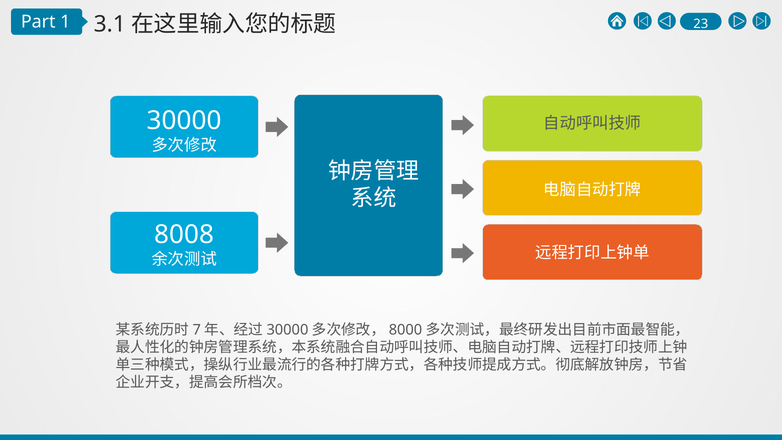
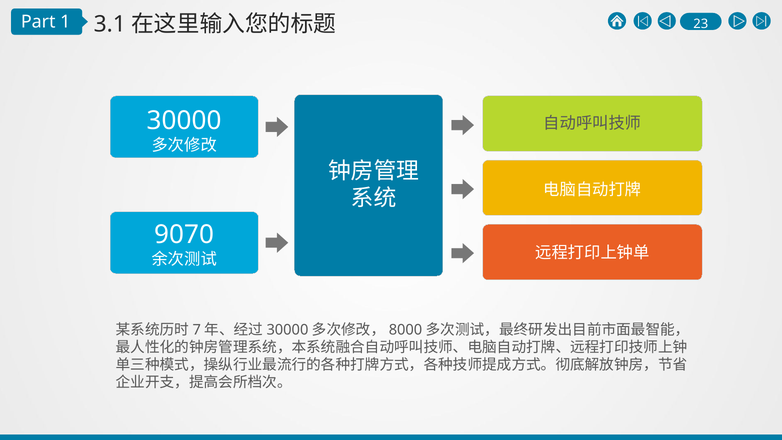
8008: 8008 -> 9070 (184, 234)
